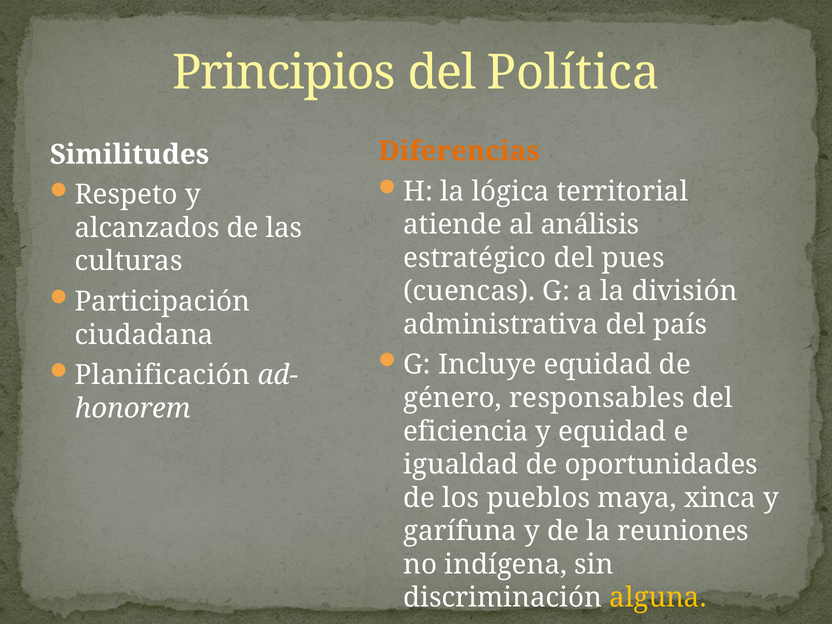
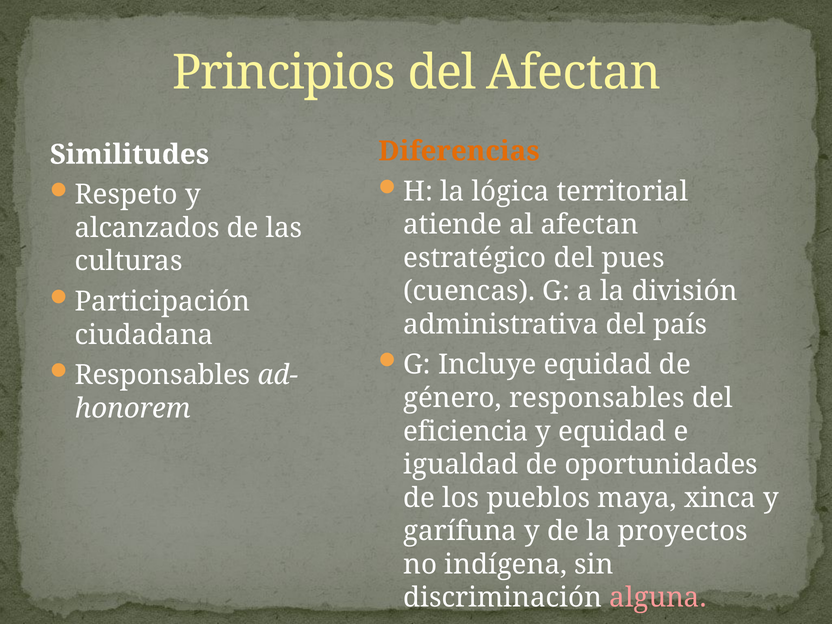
del Política: Política -> Afectan (574, 72)
al análisis: análisis -> afectan (590, 225)
Planificación: Planificación -> Responsables (163, 375)
reuniones: reuniones -> proyectos (683, 531)
alguna colour: yellow -> pink (658, 598)
